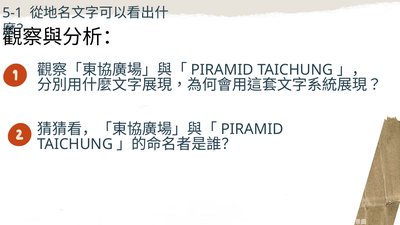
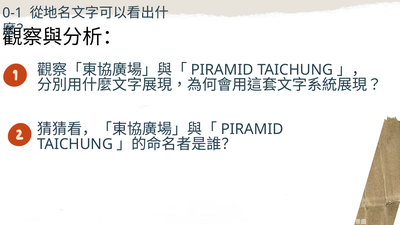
5-1: 5-1 -> 0-1 (13, 13)
